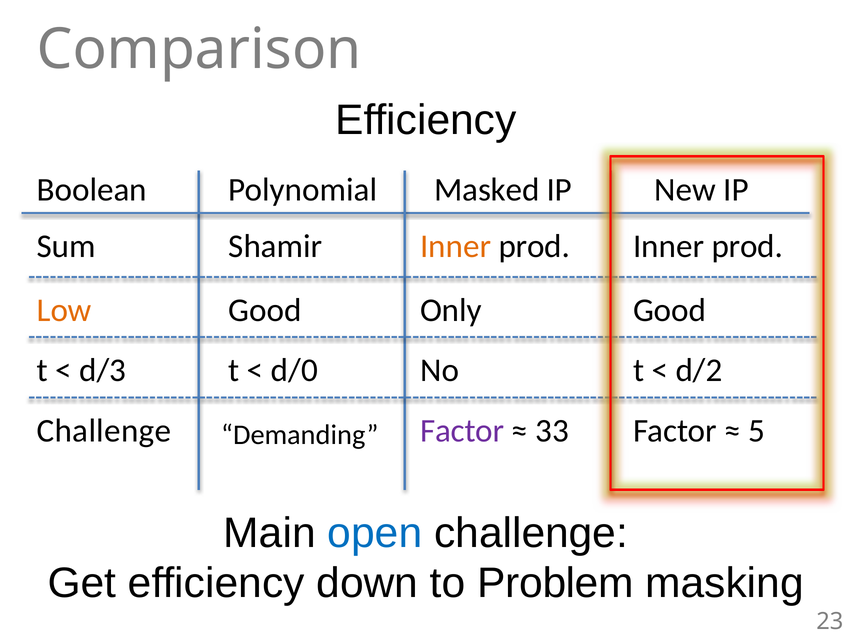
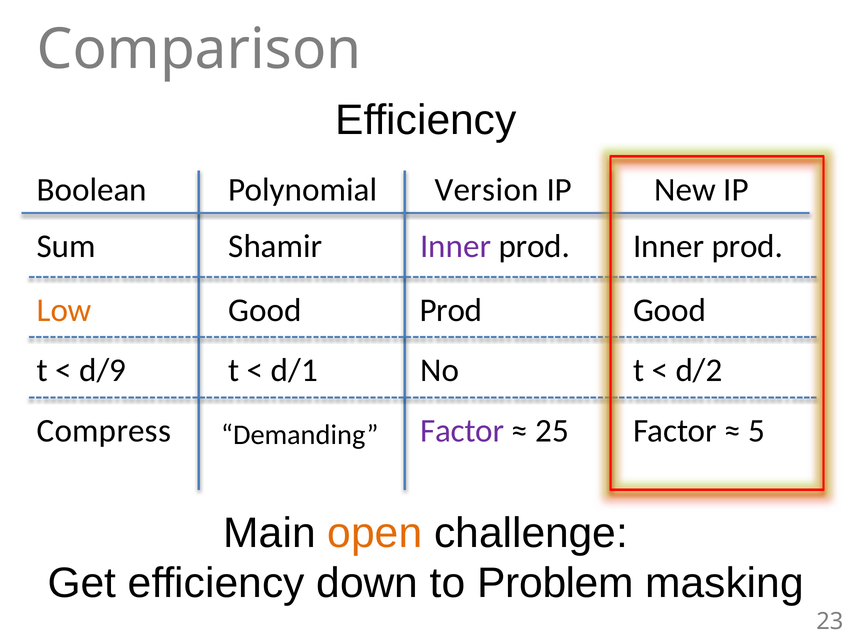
Masked: Masked -> Version (487, 190)
Inner colour: orange -> purple (456, 246)
Good Only: Only -> Prod (451, 310)
d/3: d/3 -> d/9 (103, 371)
d/0: d/0 -> d/1 (294, 371)
Challenge: Challenge -> Compress (104, 431)
33: 33 -> 25 (552, 431)
open colour: blue -> orange (375, 533)
